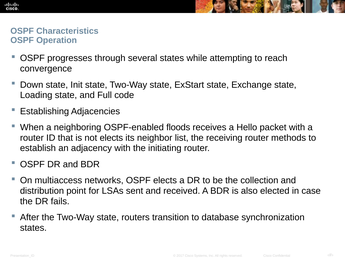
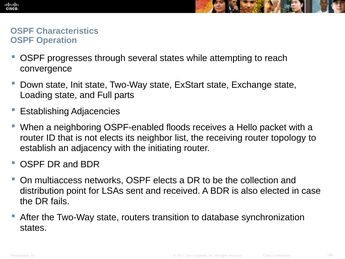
code: code -> parts (124, 95)
methods: methods -> topology (289, 138)
